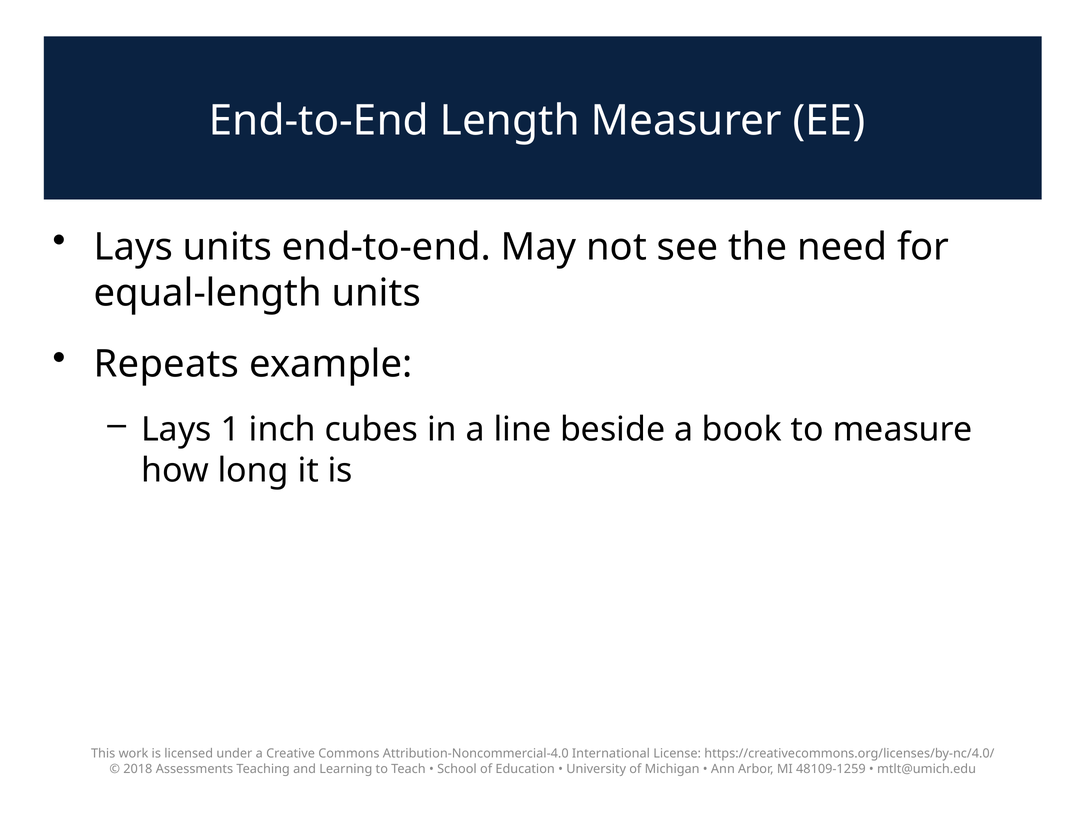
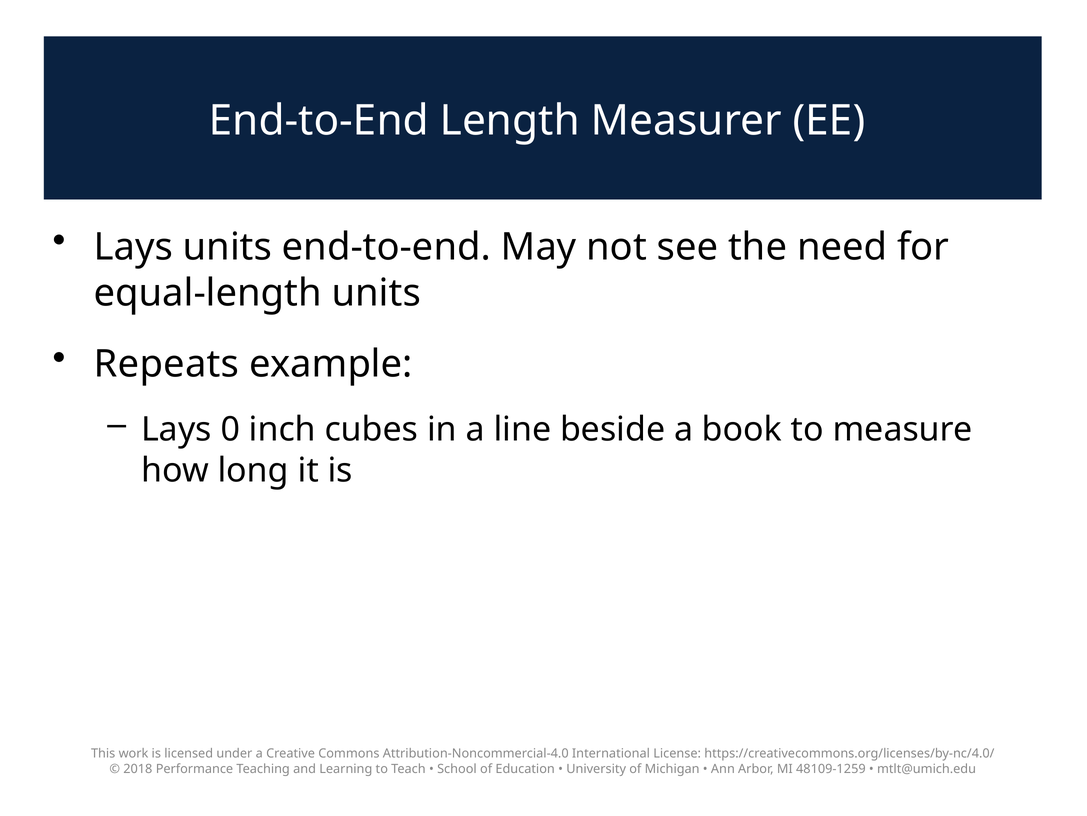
1: 1 -> 0 (230, 429)
Assessments: Assessments -> Performance (194, 769)
